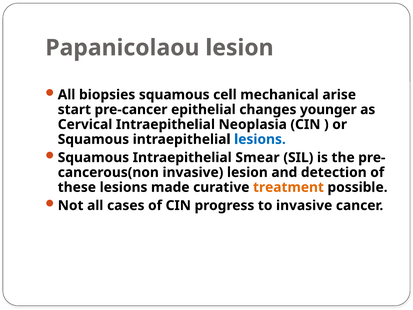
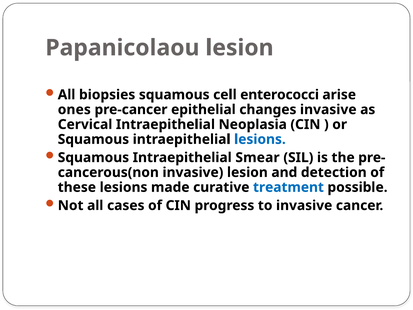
mechanical: mechanical -> enterococci (280, 95)
start: start -> ones (74, 110)
changes younger: younger -> invasive (328, 110)
treatment colour: orange -> blue (288, 187)
